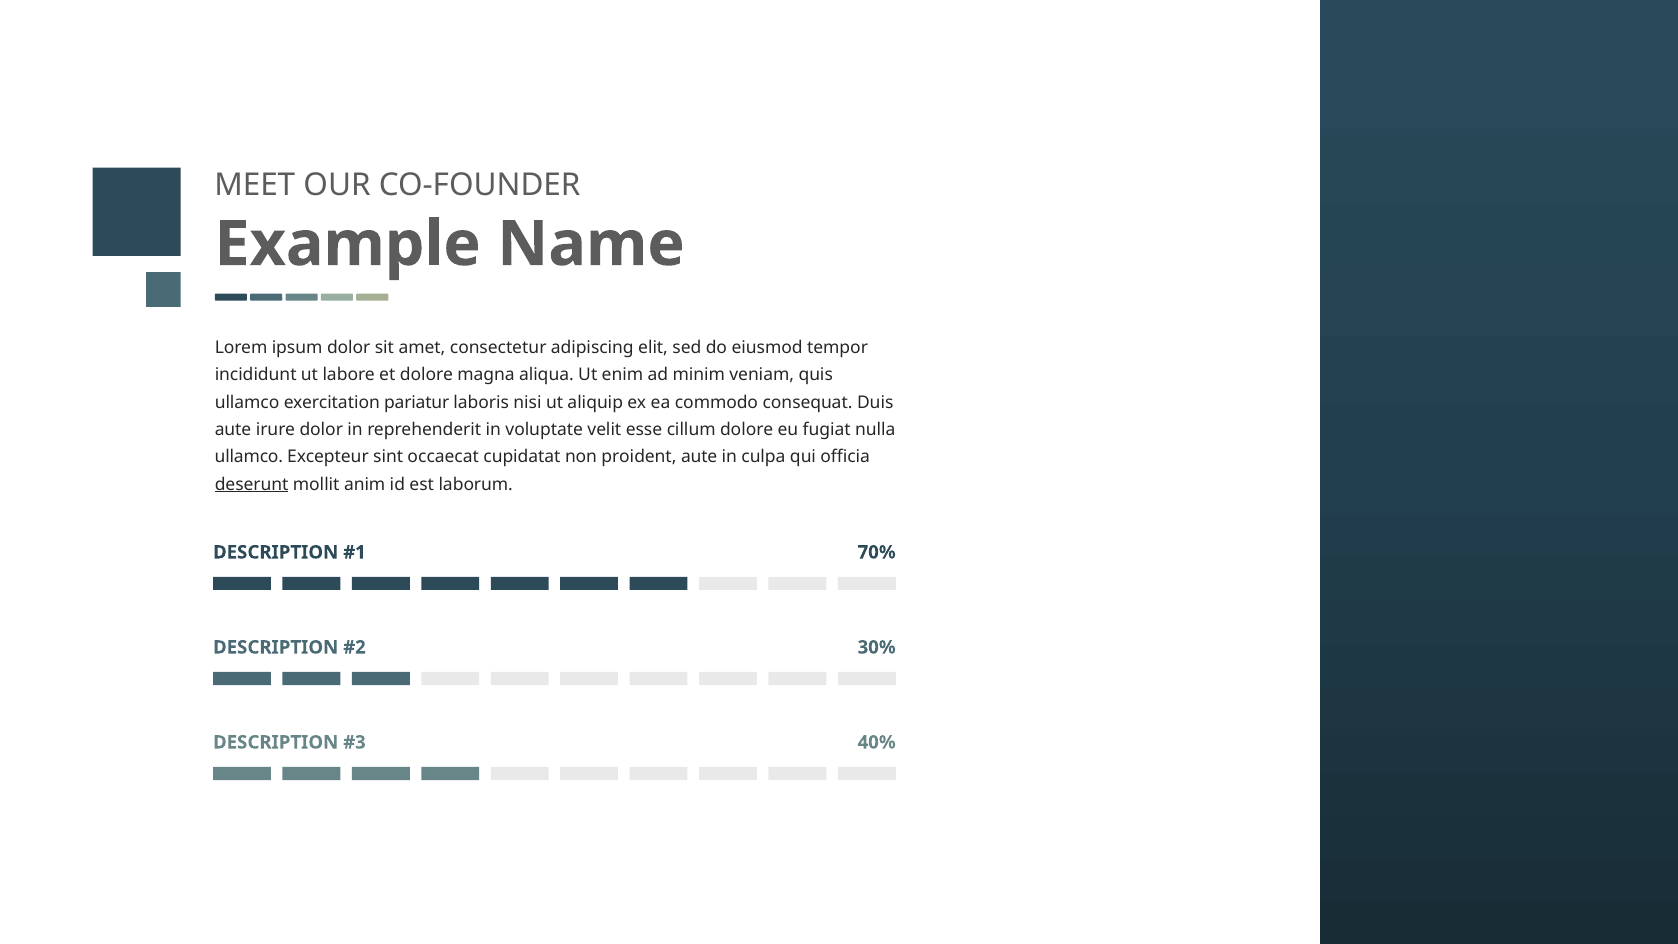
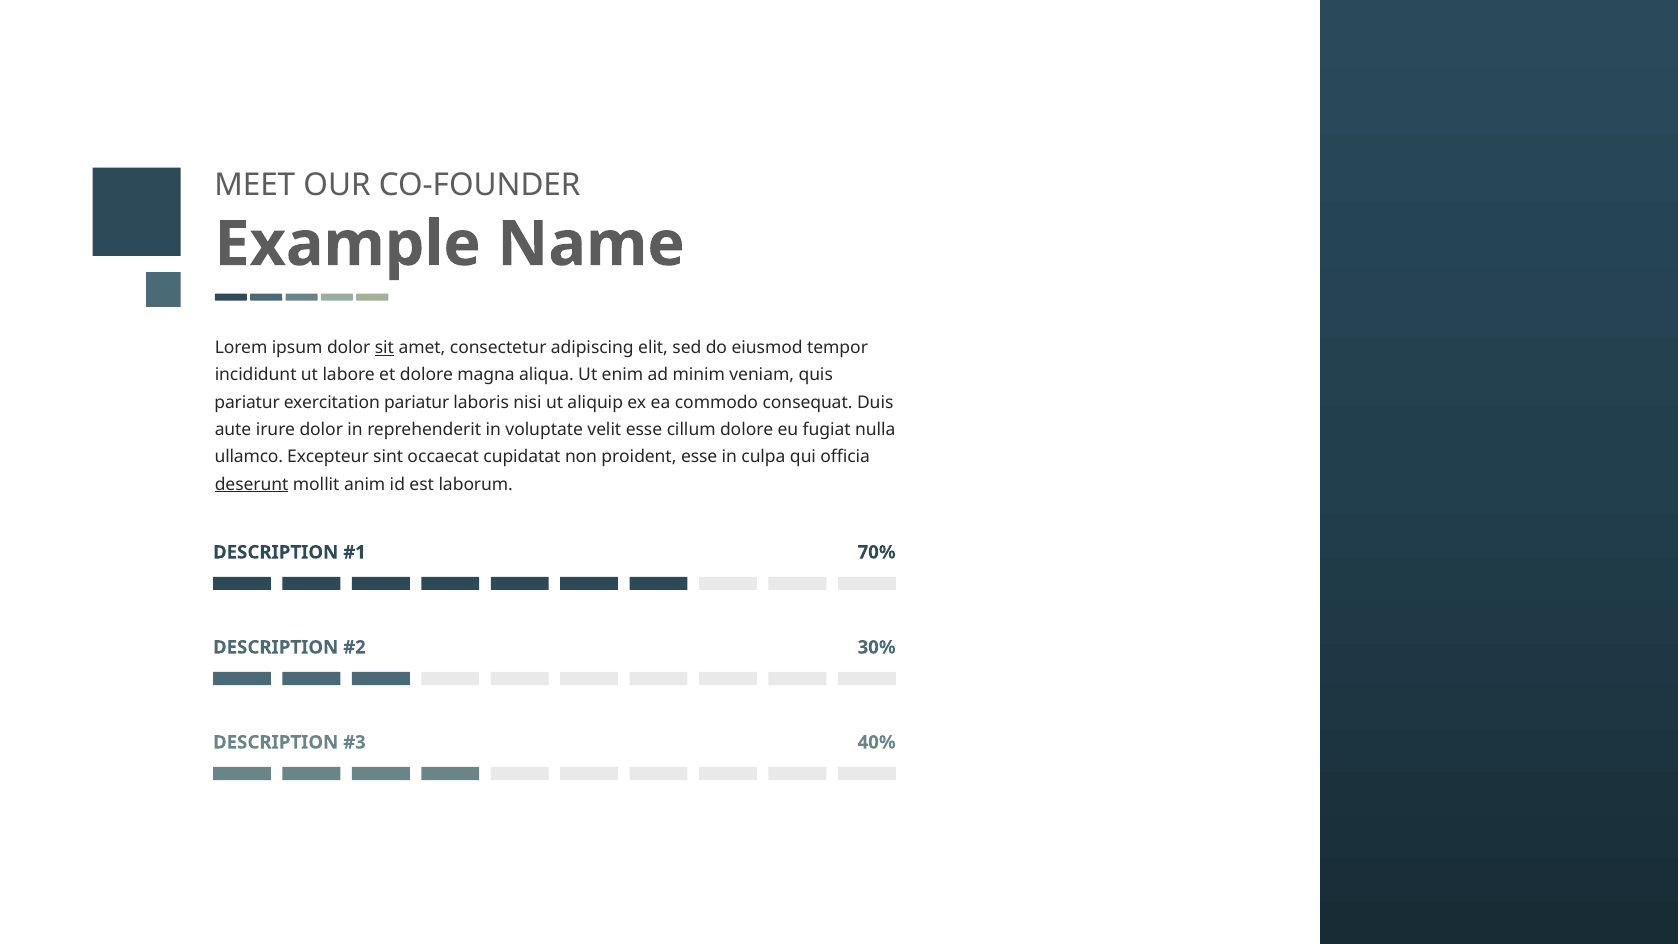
sit underline: none -> present (384, 348)
ullamco: ullamco -> pariatur (247, 402)
proident aute: aute -> esse (699, 457)
